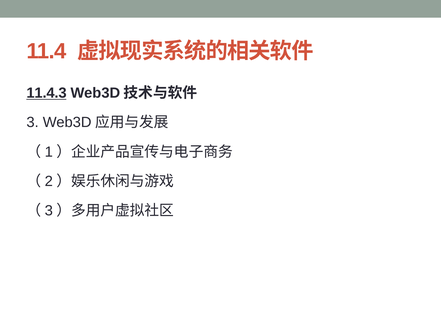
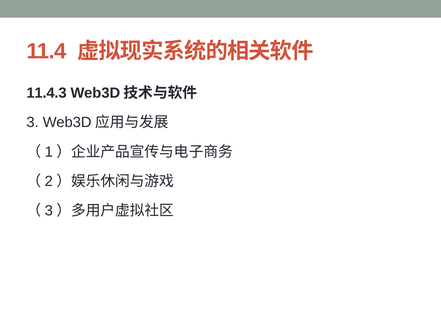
11.4.3 underline: present -> none (47, 93)
